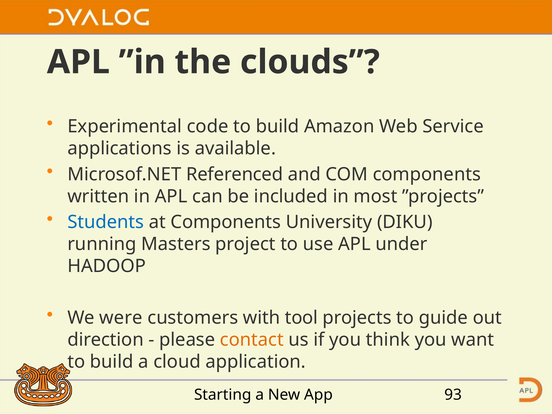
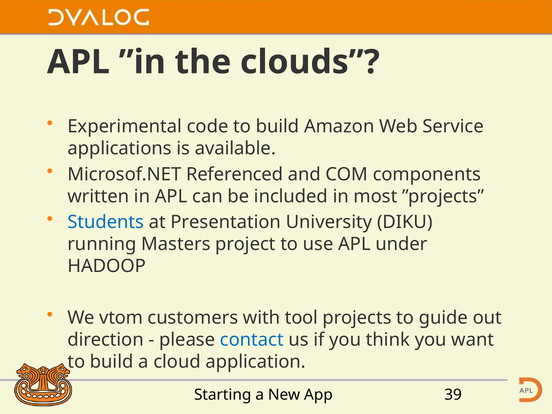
at Components: Components -> Presentation (226, 222)
were: were -> vtom (121, 318)
contact colour: orange -> blue (252, 340)
93: 93 -> 39 (453, 395)
